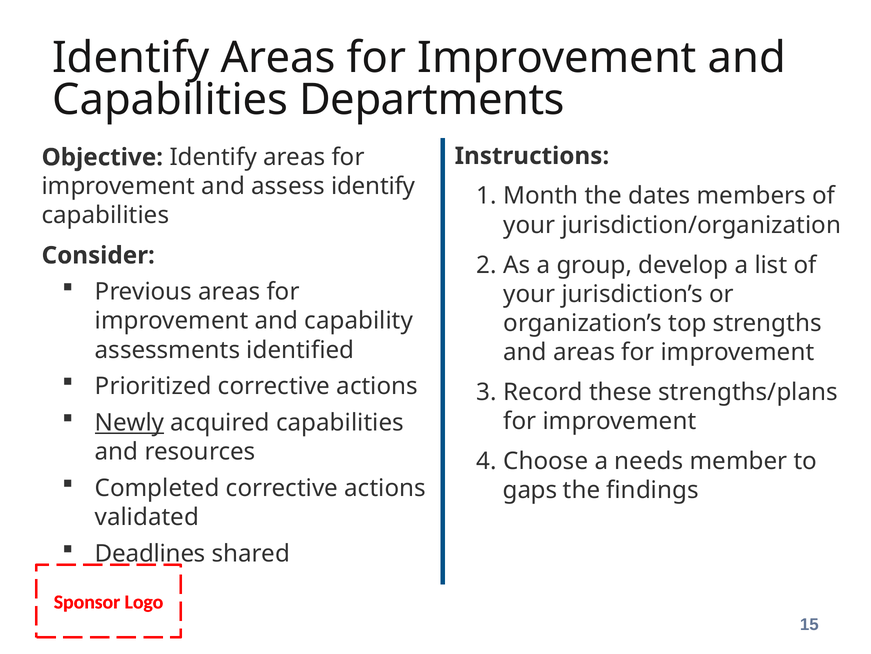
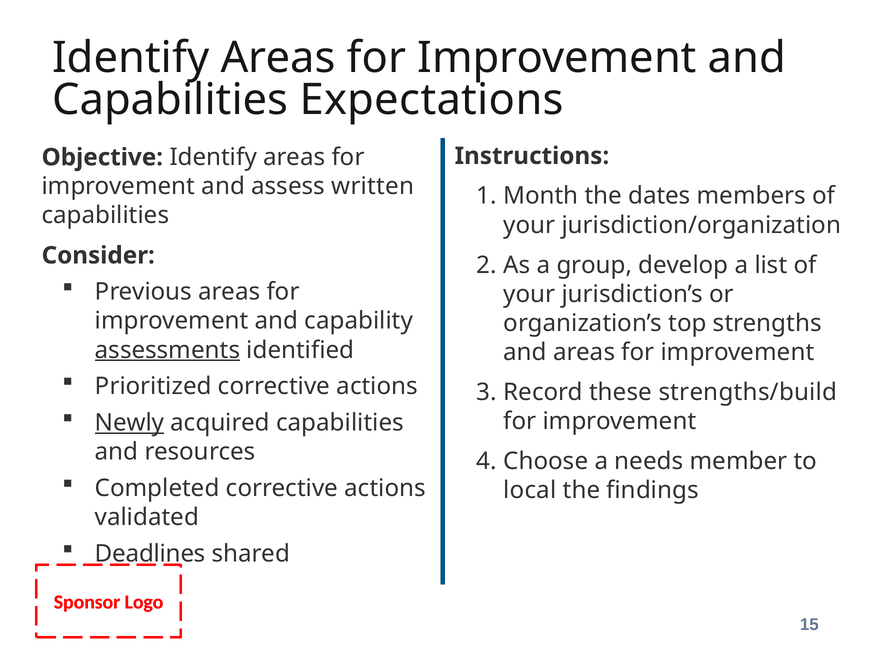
Departments: Departments -> Expectations (432, 100)
assess identify: identify -> written (373, 186)
assessments underline: none -> present (167, 350)
strengths/plans: strengths/plans -> strengths/build (748, 392)
gaps: gaps -> local (530, 490)
